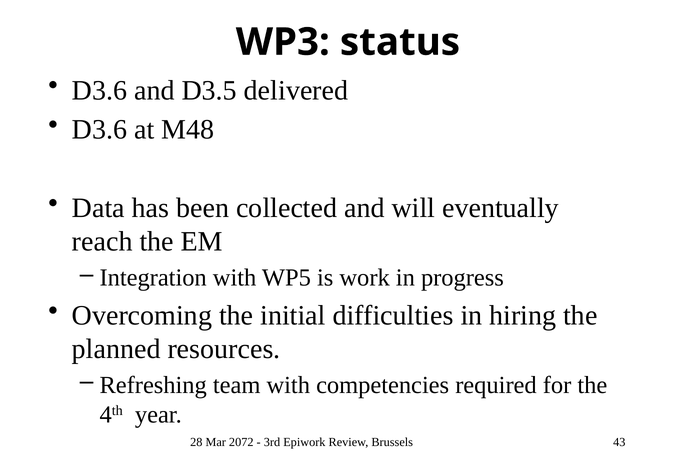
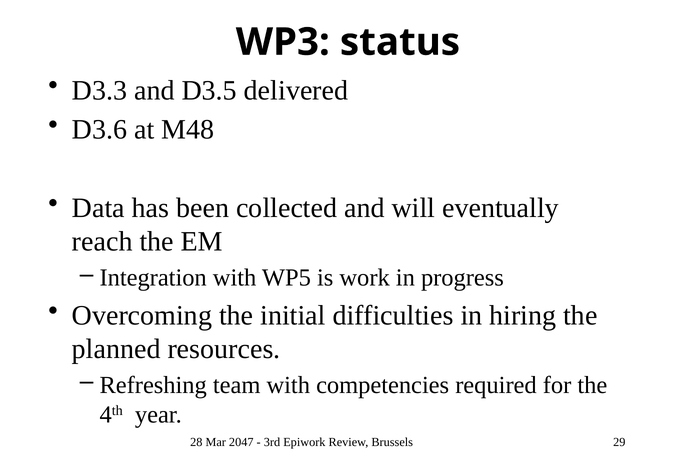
D3.6: D3.6 -> D3.3 (100, 90)
2072: 2072 -> 2047 (241, 442)
43: 43 -> 29 (619, 442)
